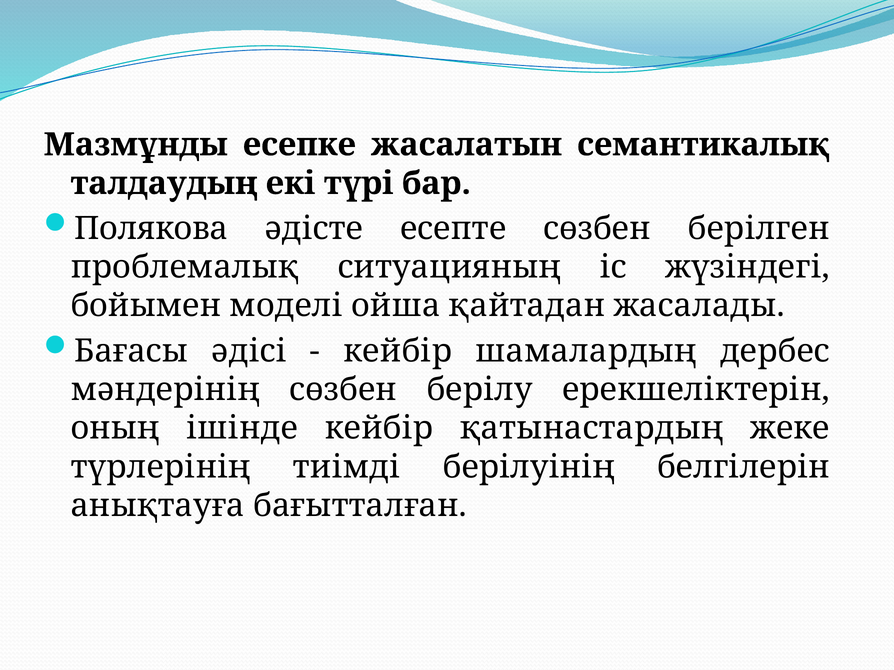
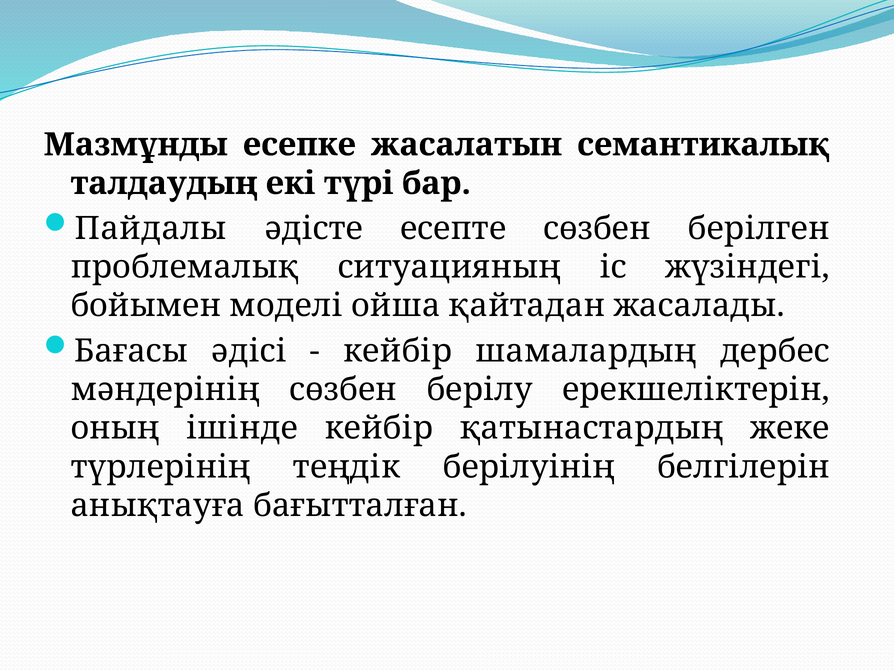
Полякова: Полякова -> Пайдалы (151, 229)
тиімді: тиімді -> теңдік (347, 467)
